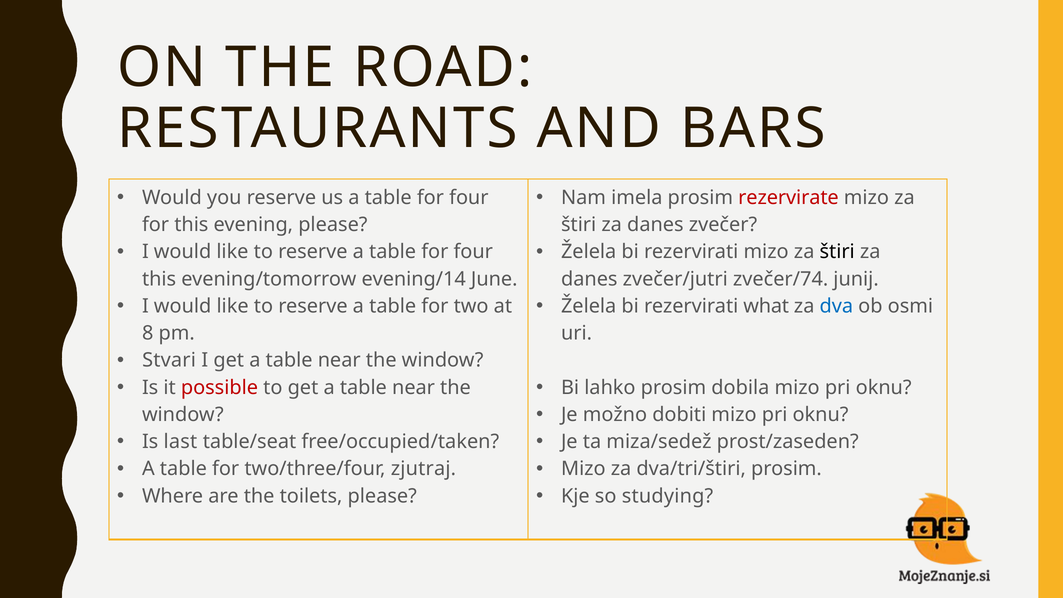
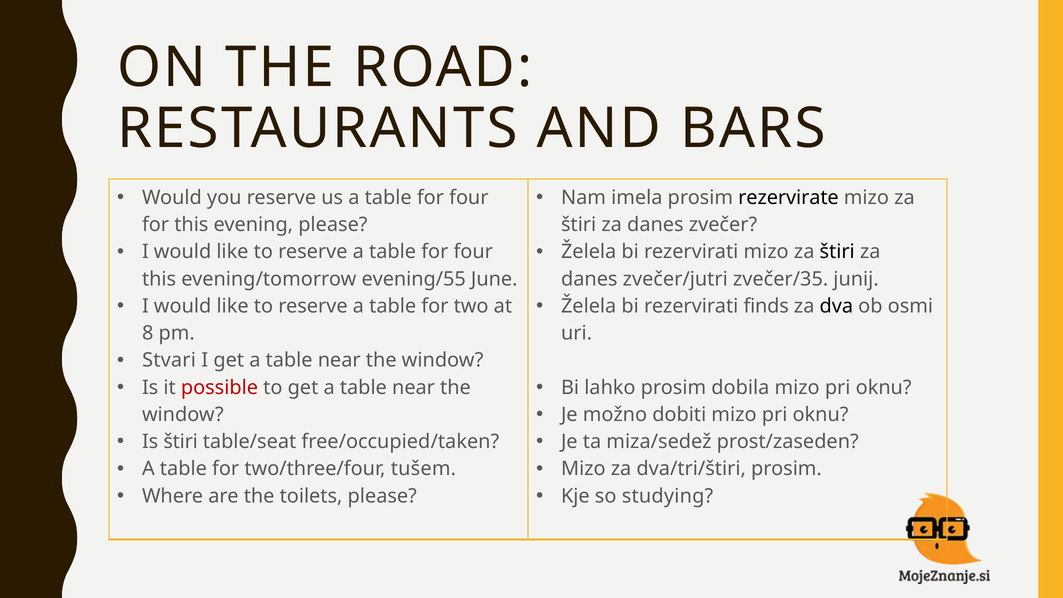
rezervirate colour: red -> black (788, 198)
evening/14: evening/14 -> evening/55 (414, 279)
zvečer/74: zvečer/74 -> zvečer/35 (781, 279)
what: what -> finds (766, 306)
dva colour: blue -> black (836, 306)
Is last: last -> štiri (181, 442)
zjutraj: zjutraj -> tušem (423, 469)
